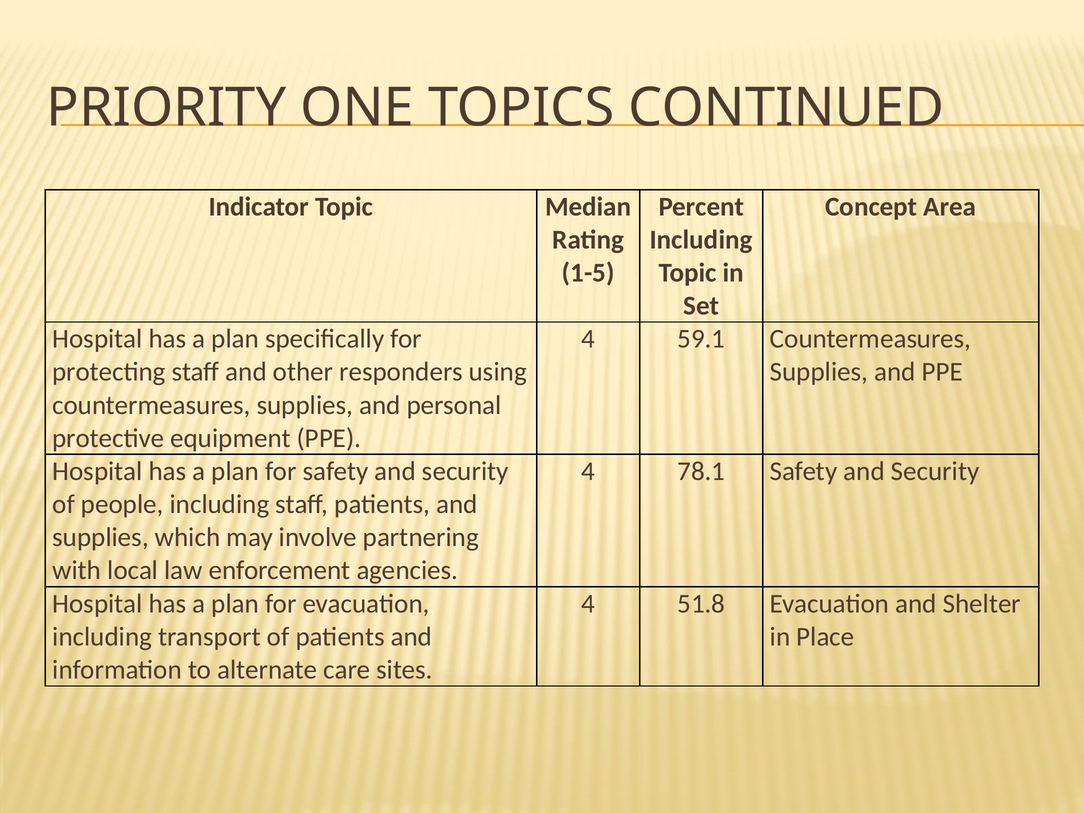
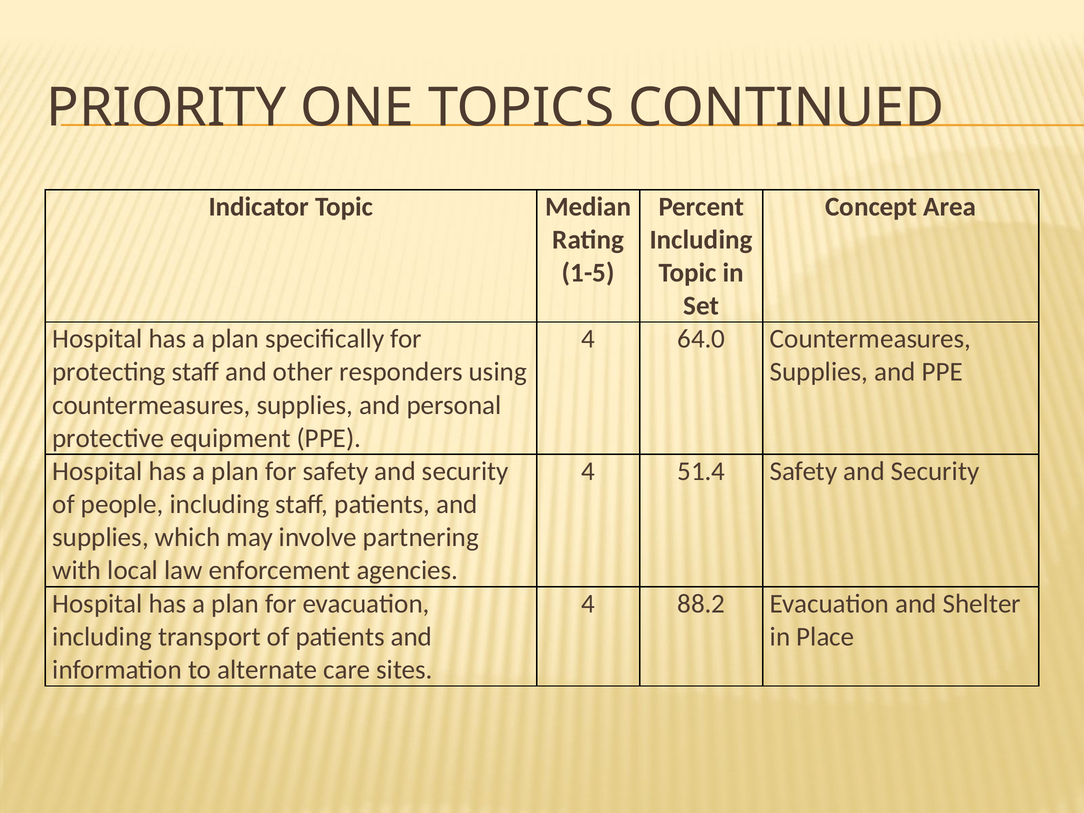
59.1: 59.1 -> 64.0 (701, 339)
78.1: 78.1 -> 51.4 (701, 471)
51.8: 51.8 -> 88.2 (701, 604)
